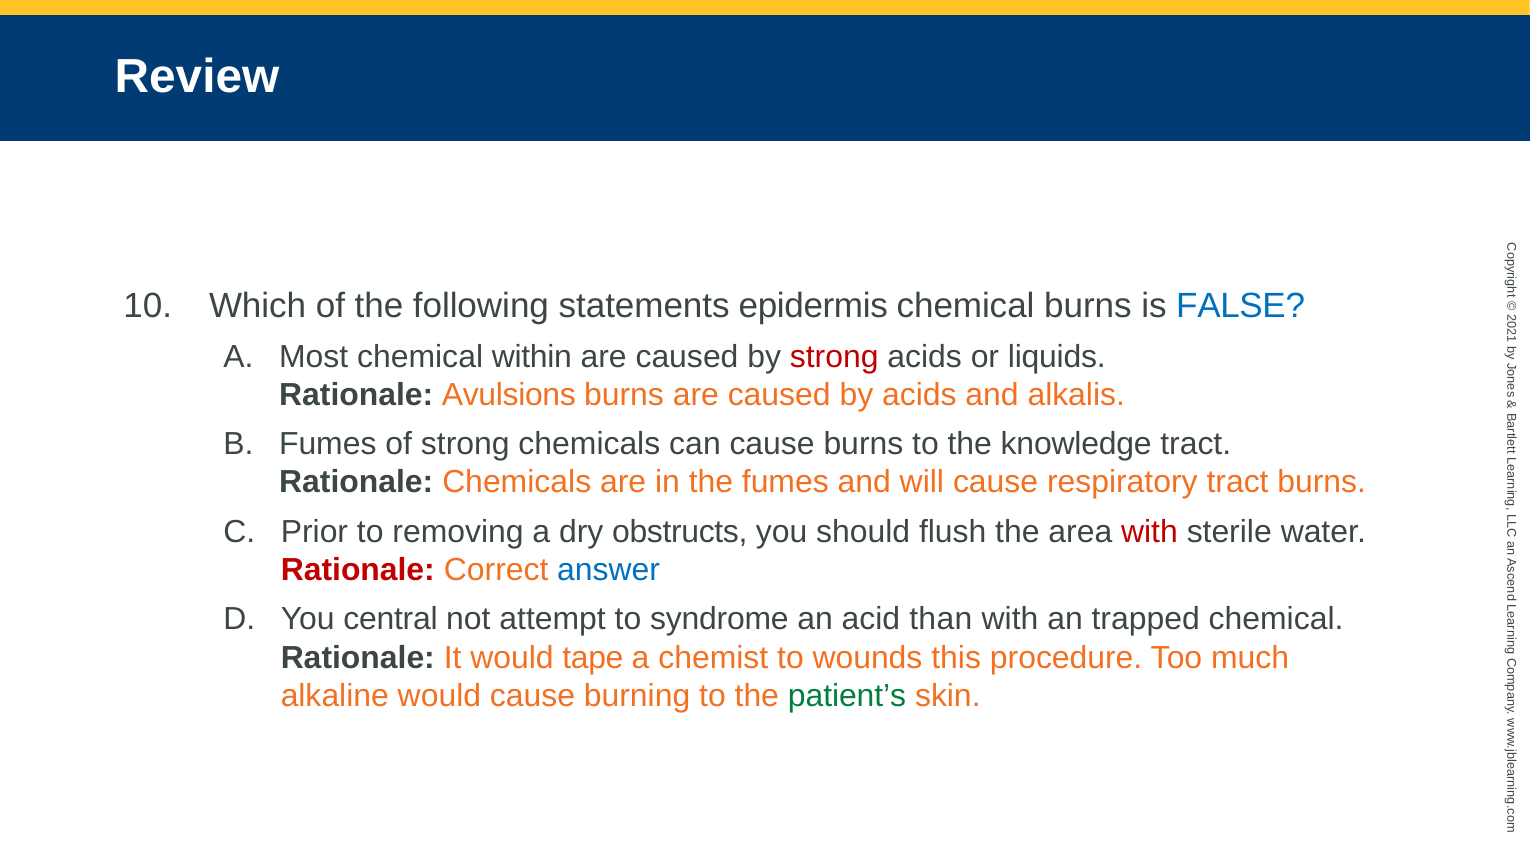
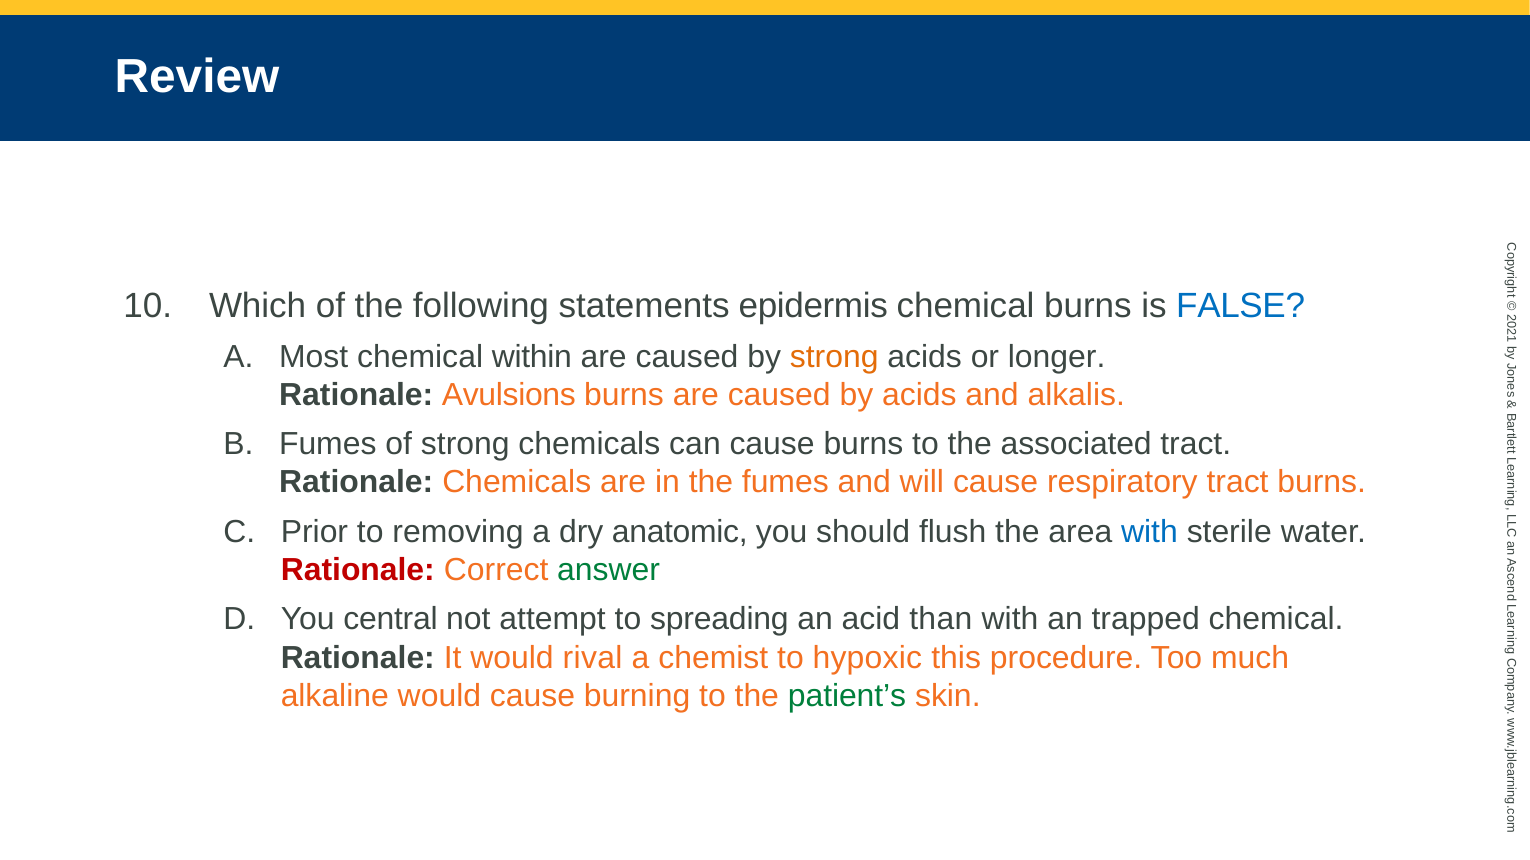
strong colour: red -> orange (834, 357)
liquids: liquids -> longer (1057, 357)
knowledge: knowledge -> associated (1076, 445)
obstructs: obstructs -> anatomic (680, 532)
with colour: red -> blue (1149, 532)
answer colour: blue -> green (609, 570)
syndrome: syndrome -> spreading (719, 620)
tape: tape -> rival (593, 658)
wounds: wounds -> hypoxic (867, 658)
